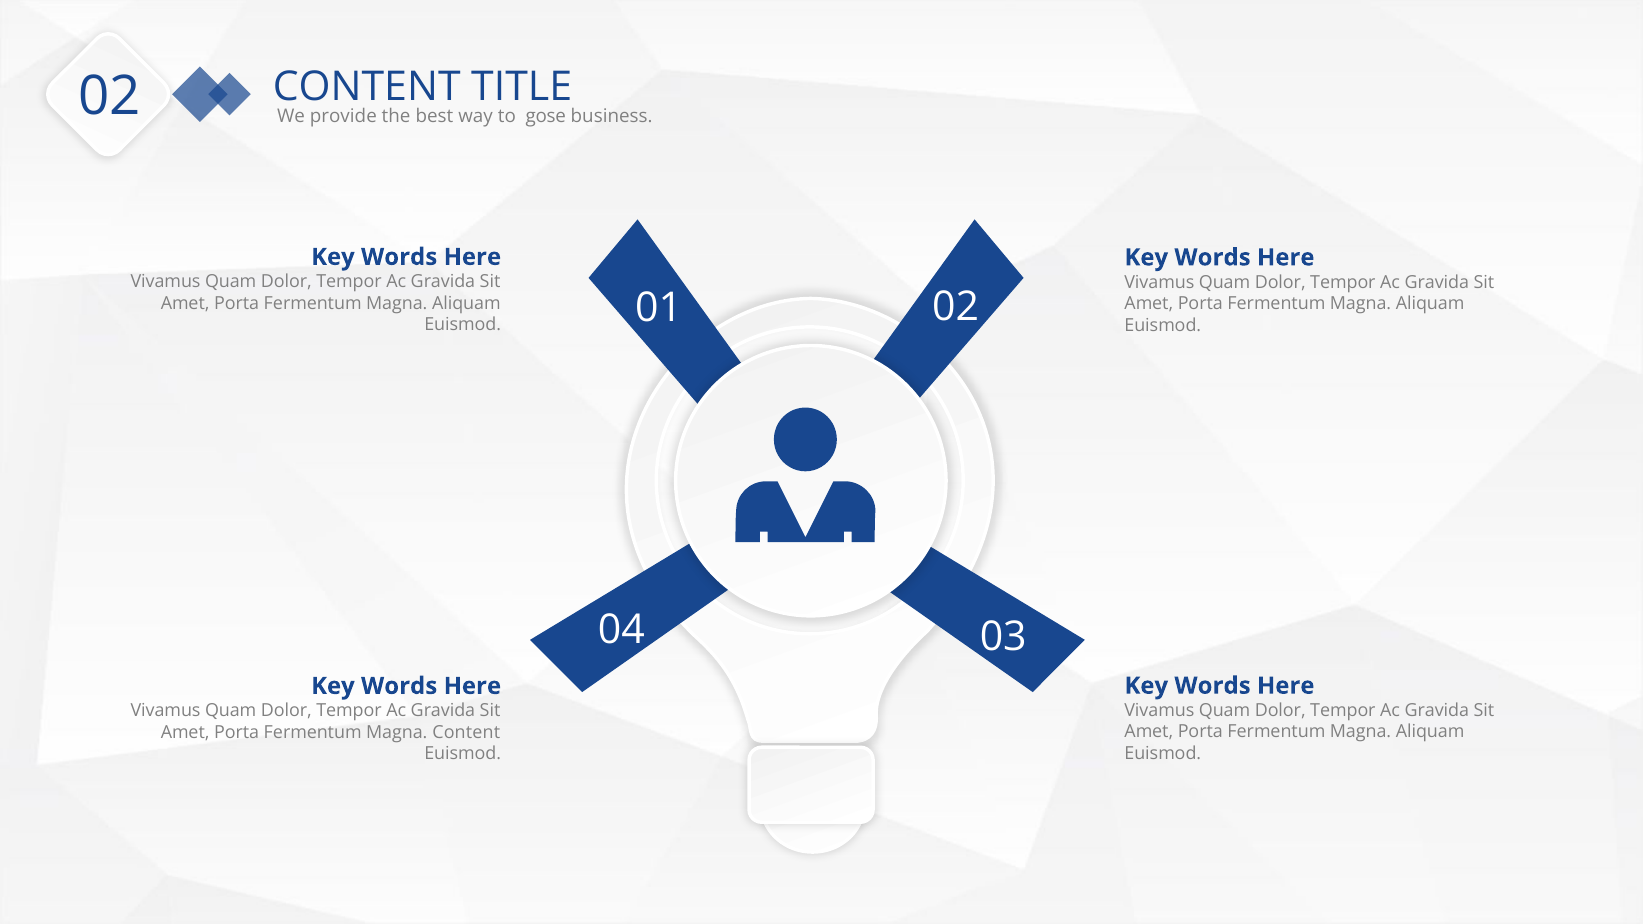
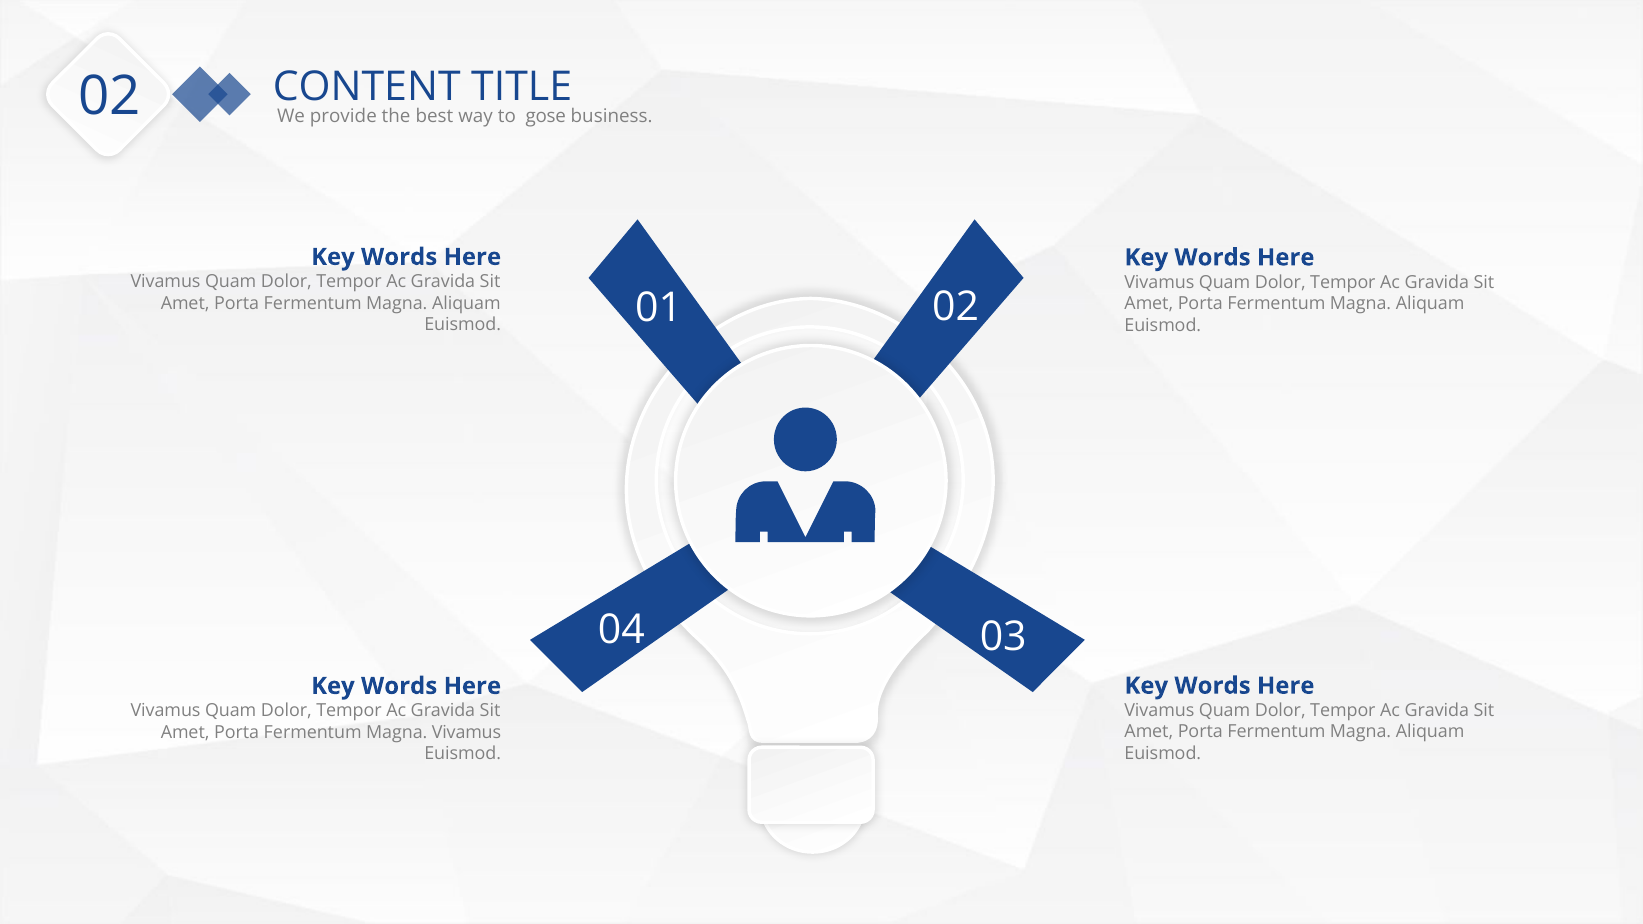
Magna Content: Content -> Vivamus (466, 732)
